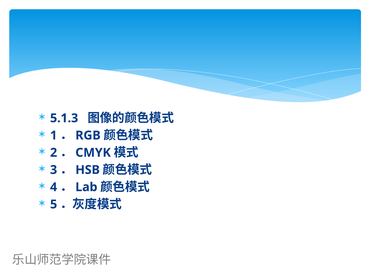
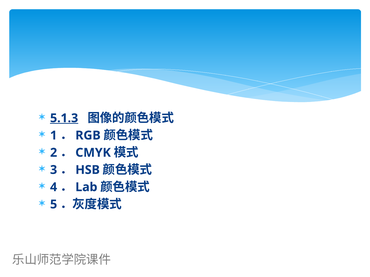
5.1.3 underline: none -> present (64, 118)
